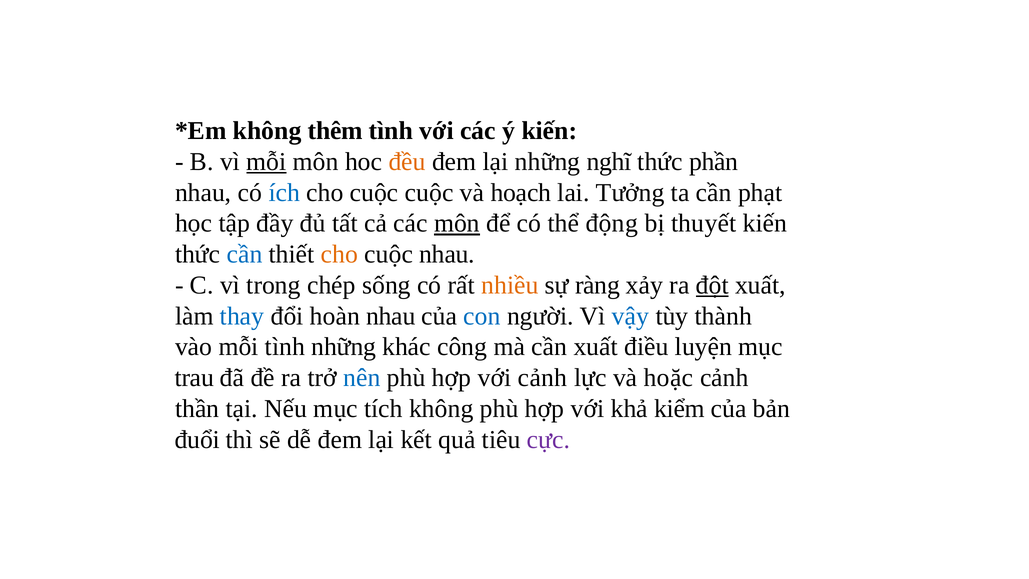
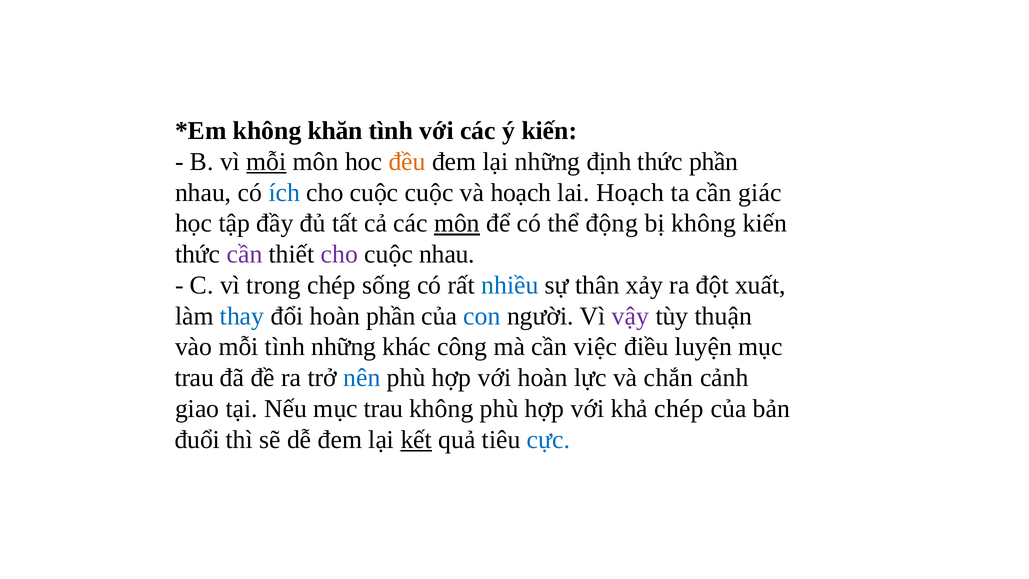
thêm: thêm -> khăn (335, 131)
nghĩ: nghĩ -> định (609, 162)
lai Tưởng: Tưởng -> Hoạch (630, 192)
phạt: phạt -> giác (760, 192)
bị thuyết: thuyết -> không (704, 223)
cần colour: blue -> purple (245, 254)
cho colour: orange -> purple (339, 254)
nhiều colour: orange -> blue (510, 285)
ràng: ràng -> thân (597, 285)
đột underline: present -> none (712, 285)
hoàn nhau: nhau -> phần (391, 316)
vậy colour: blue -> purple (630, 316)
thành: thành -> thuận (723, 316)
cần xuất: xuất -> việc (595, 347)
với cảnh: cảnh -> hoàn (543, 378)
hoặc: hoặc -> chắn (669, 378)
thần: thần -> giao (197, 409)
Nếu mục tích: tích -> trau (384, 409)
khả kiểm: kiểm -> chép (679, 409)
kết underline: none -> present (416, 439)
cực colour: purple -> blue (549, 439)
